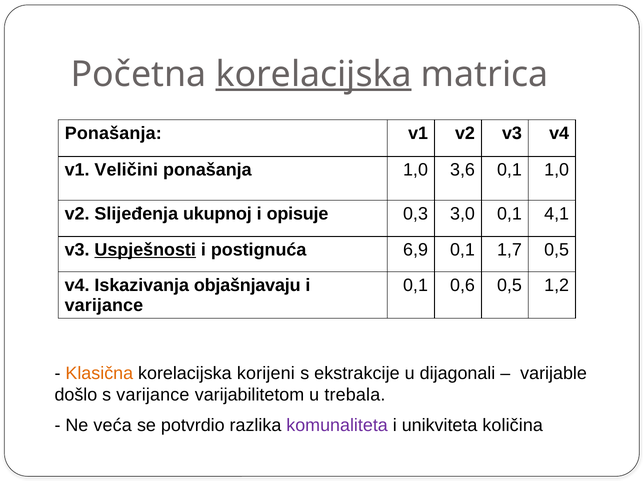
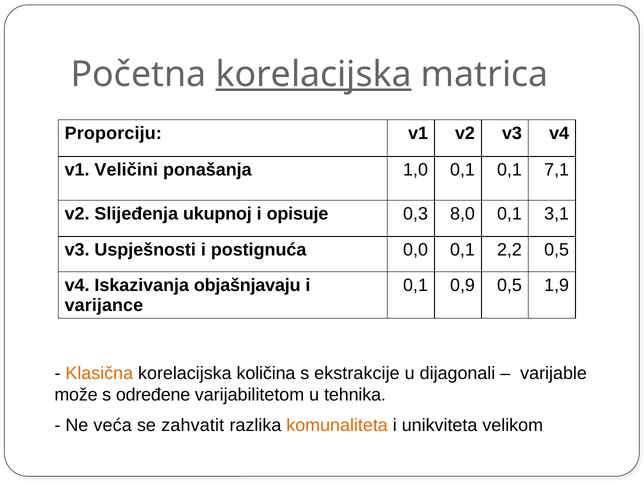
Ponašanja: Ponašanja -> Proporciju (113, 133)
1,0 3,6: 3,6 -> 0,1 (462, 170)
0,1 1,0: 1,0 -> 7,1 (557, 170)
3,0: 3,0 -> 8,0 (462, 214)
4,1: 4,1 -> 3,1 (557, 214)
Uspješnosti underline: present -> none (145, 250)
6,9: 6,9 -> 0,0 (416, 250)
1,7: 1,7 -> 2,2 (509, 250)
0,6: 0,6 -> 0,9 (462, 285)
1,2: 1,2 -> 1,9 (557, 285)
korijeni: korijeni -> količina (266, 373)
došlo: došlo -> može (76, 395)
s varijance: varijance -> određene (153, 395)
trebala: trebala -> tehnika (355, 395)
potvrdio: potvrdio -> zahvatit (193, 425)
komunaliteta colour: purple -> orange (337, 425)
količina: količina -> velikom (513, 425)
